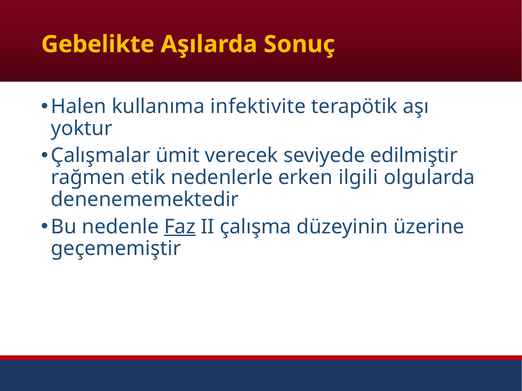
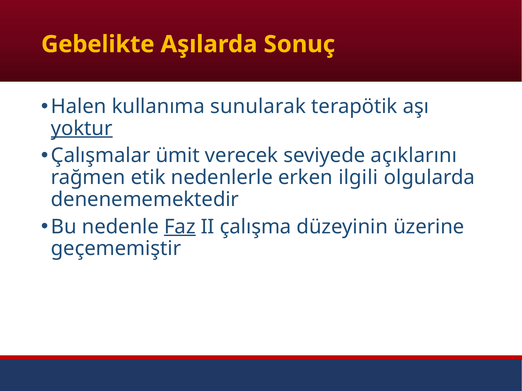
infektivite: infektivite -> sunularak (258, 107)
yoktur underline: none -> present (82, 129)
edilmiştir: edilmiştir -> açıklarını (414, 156)
